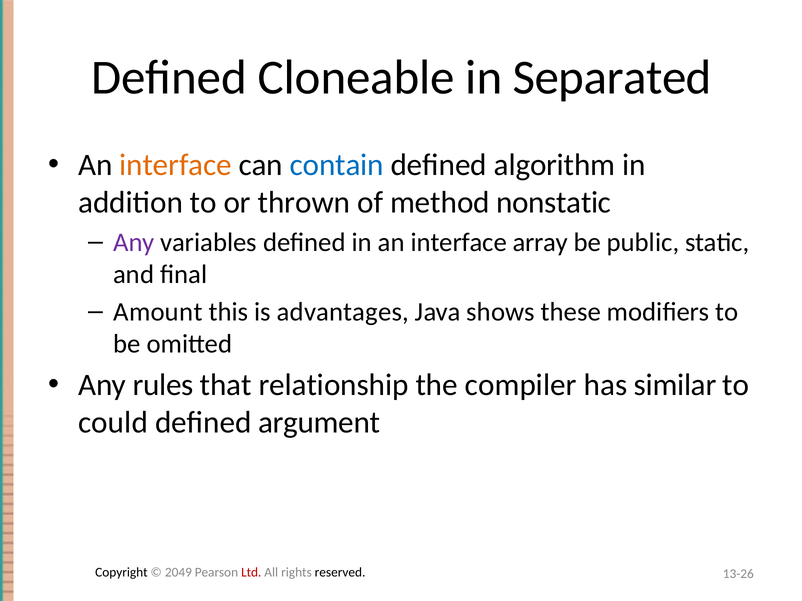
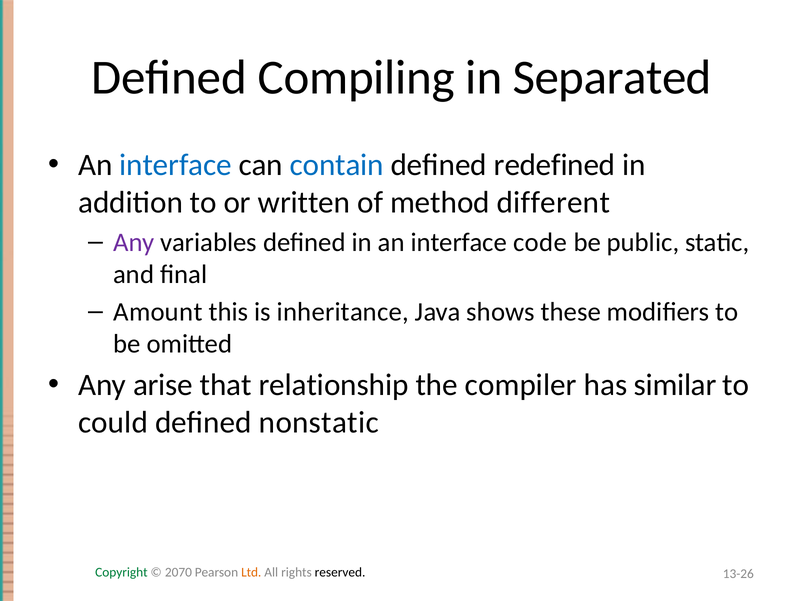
Cloneable: Cloneable -> Compiling (356, 78)
interface colour: orange -> blue (176, 165)
algorithm: algorithm -> redefined (555, 165)
thrown: thrown -> written (304, 203)
nonstatic: nonstatic -> different (553, 203)
array: array -> code (540, 243)
advantages: advantages -> inheritance (343, 312)
rules: rules -> arise (163, 385)
argument: argument -> nonstatic (319, 423)
Copyright colour: black -> green (121, 573)
2049: 2049 -> 2070 (178, 573)
Ltd colour: red -> orange (251, 573)
